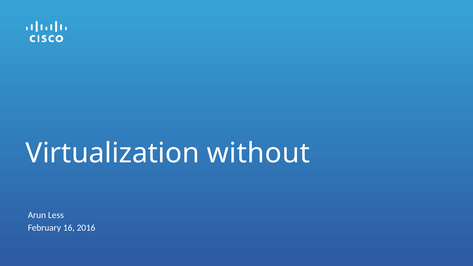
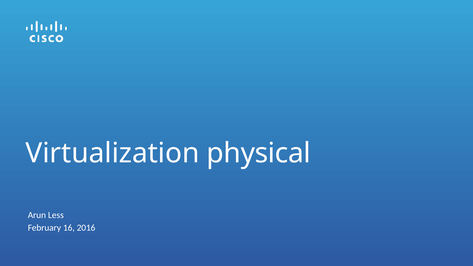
without: without -> physical (259, 153)
